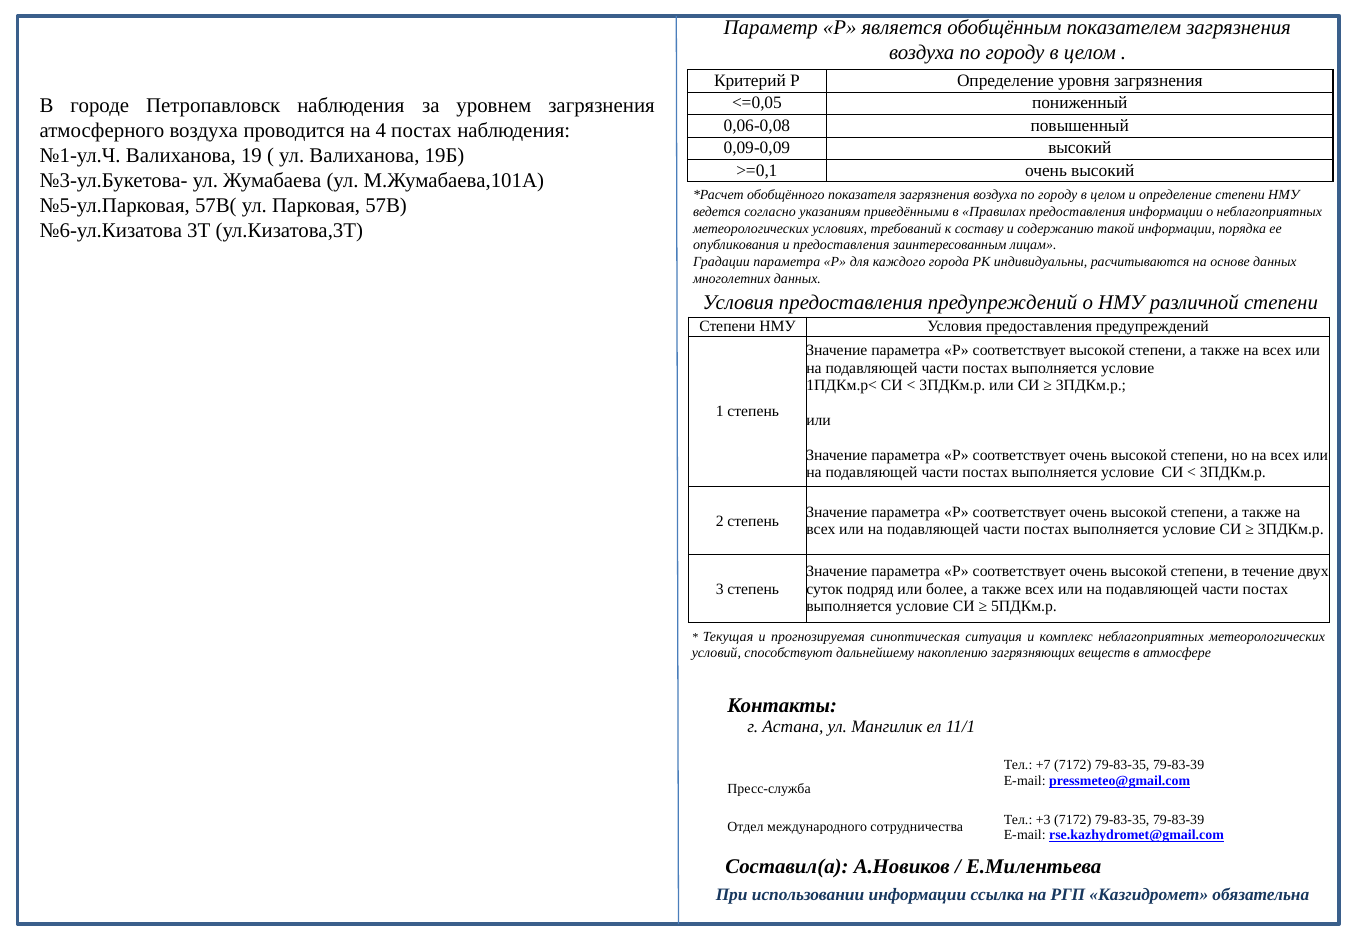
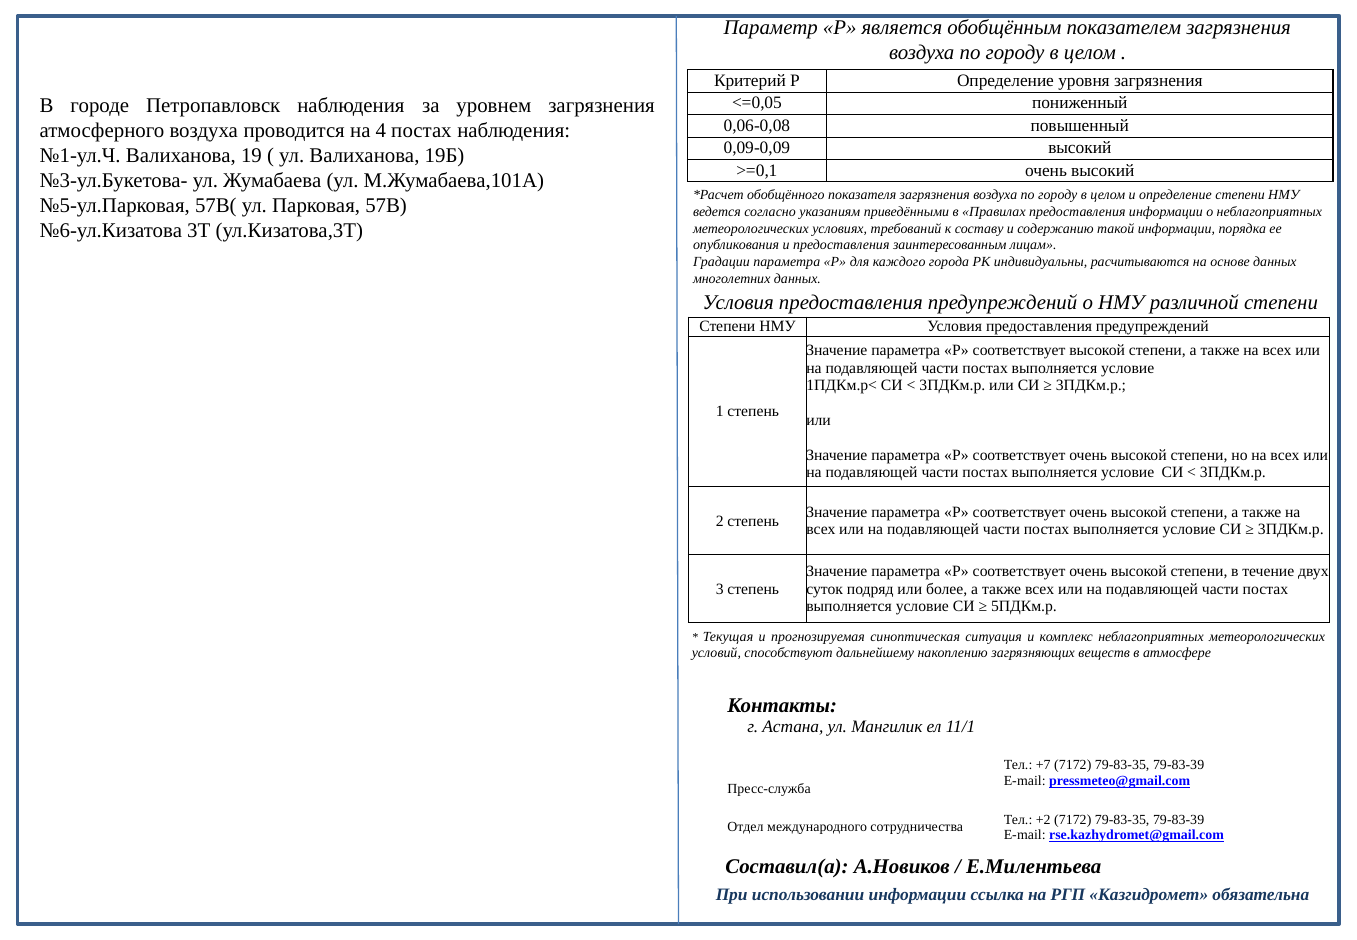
+3: +3 -> +2 (1043, 819)
